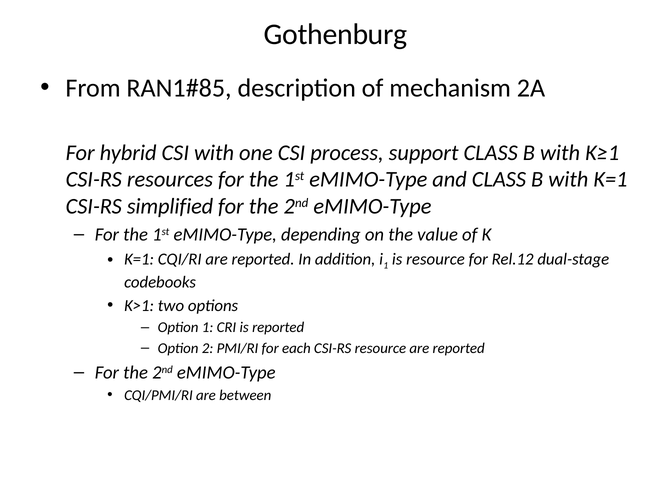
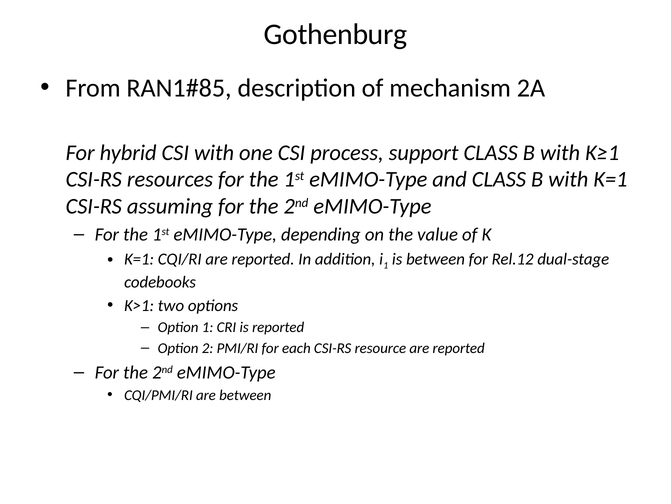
simplified: simplified -> assuming (170, 206)
is resource: resource -> between (436, 259)
